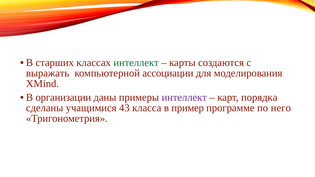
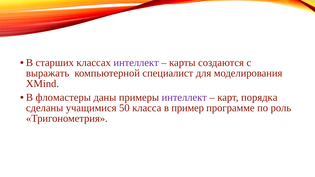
интеллект colour: green -> purple (136, 63)
ассоциации: ассоциации -> специалист (168, 73)
организации: организации -> фломастеры (63, 98)
43: 43 -> 50 (124, 108)
него: него -> роль (281, 108)
